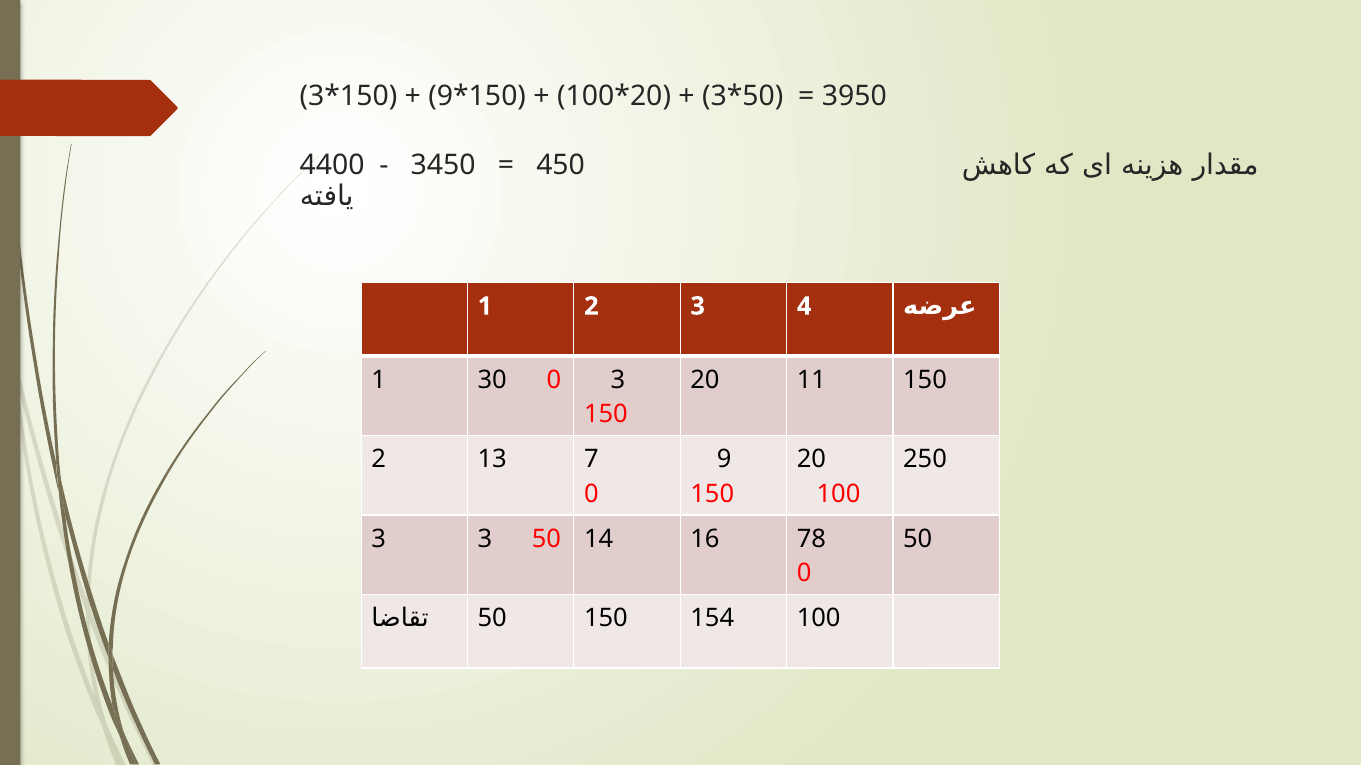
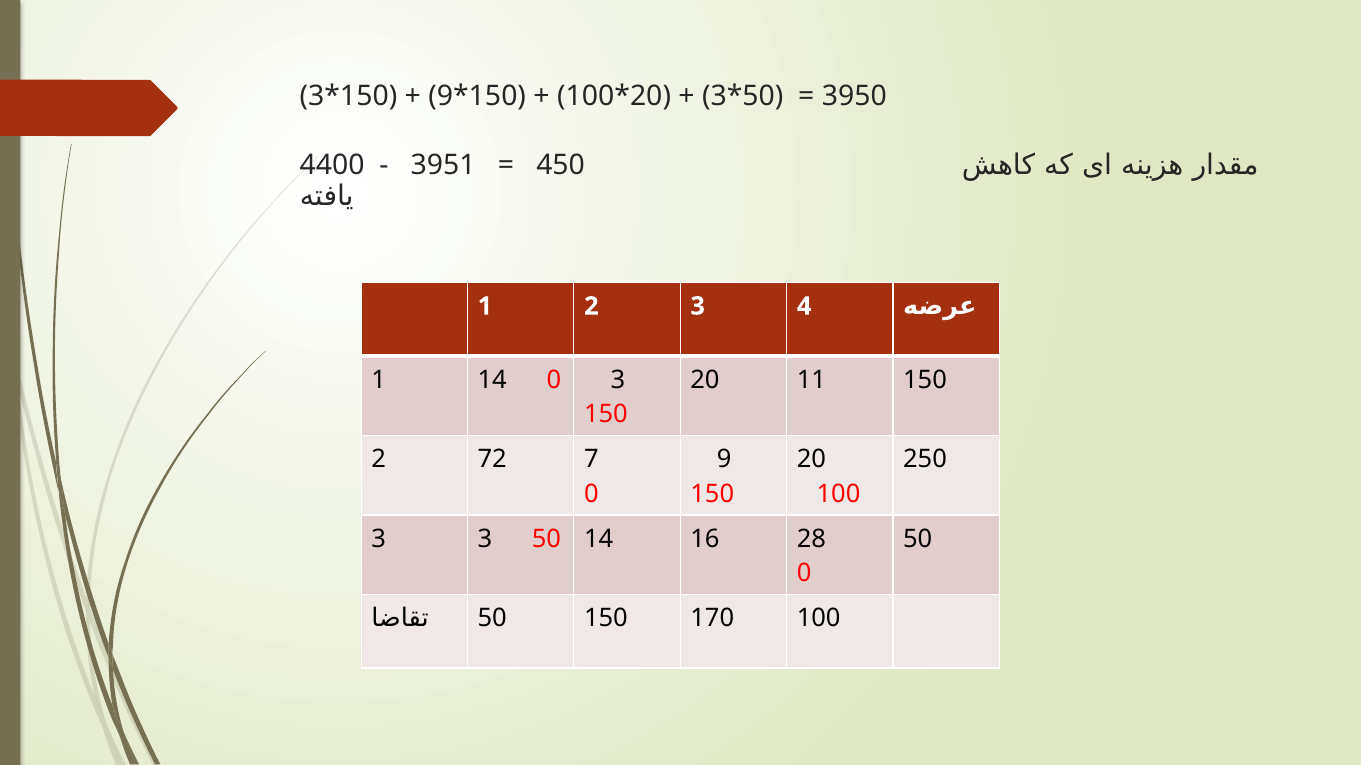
3450: 3450 -> 3951 (443, 166)
1 30: 30 -> 14 (492, 380)
13: 13 -> 72 (492, 460)
78: 78 -> 28 (811, 539)
154: 154 -> 170 (712, 619)
